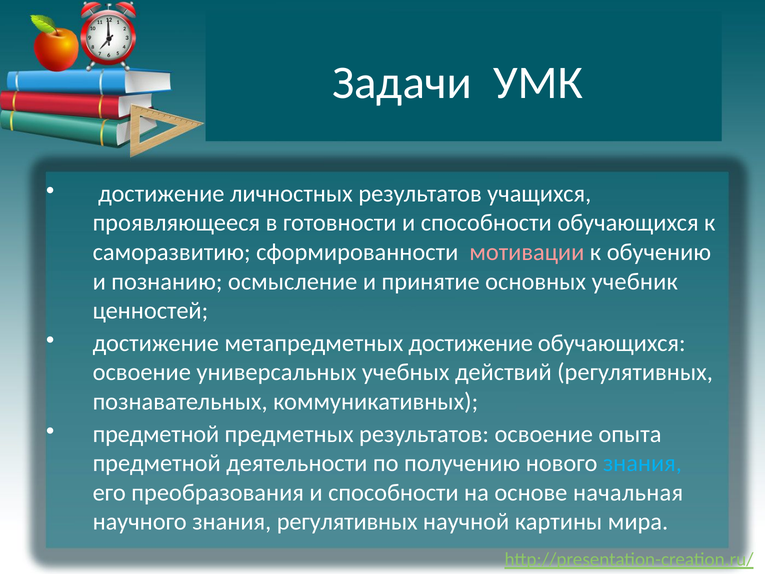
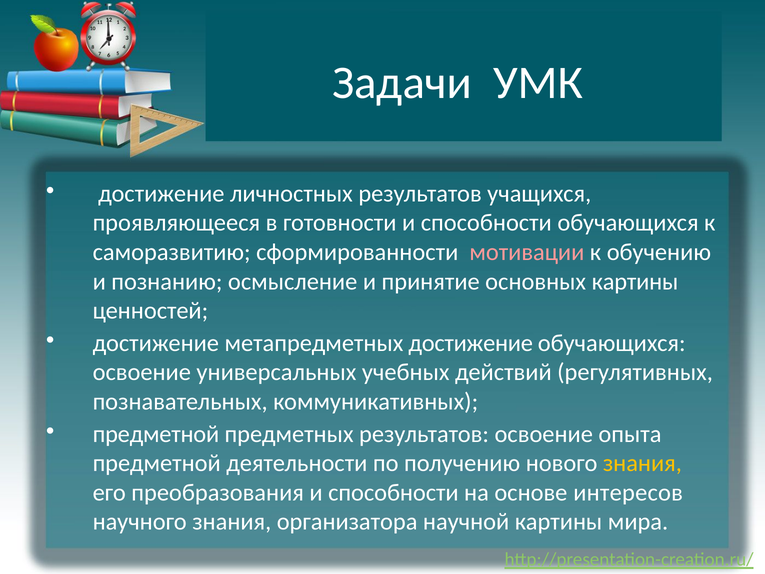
основных учебник: учебник -> картины (635, 281)
знания colour: light blue -> yellow (642, 463)
начальная: начальная -> интересов (628, 492)
знания регулятивных: регулятивных -> организатора (347, 522)
